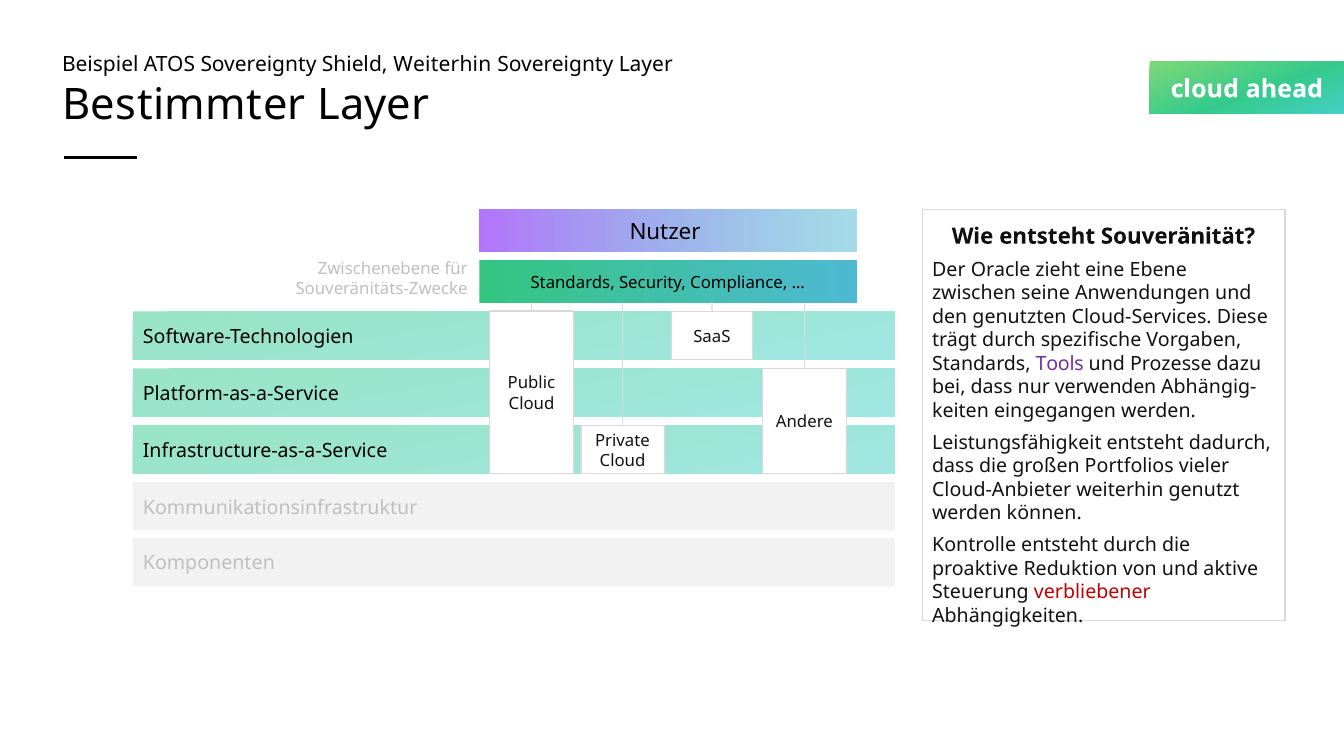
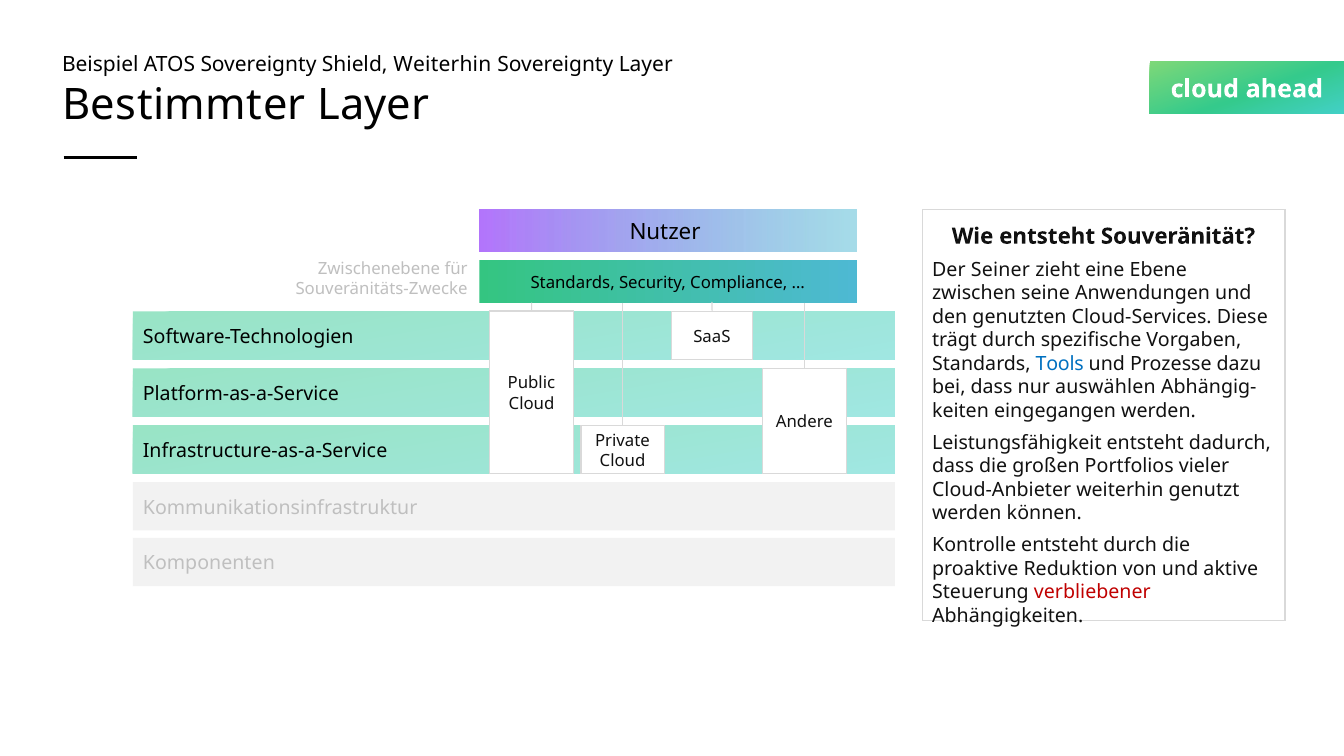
Oracle: Oracle -> Seiner (1000, 270)
Tools colour: purple -> blue (1060, 364)
verwenden: verwenden -> auswählen (1105, 387)
